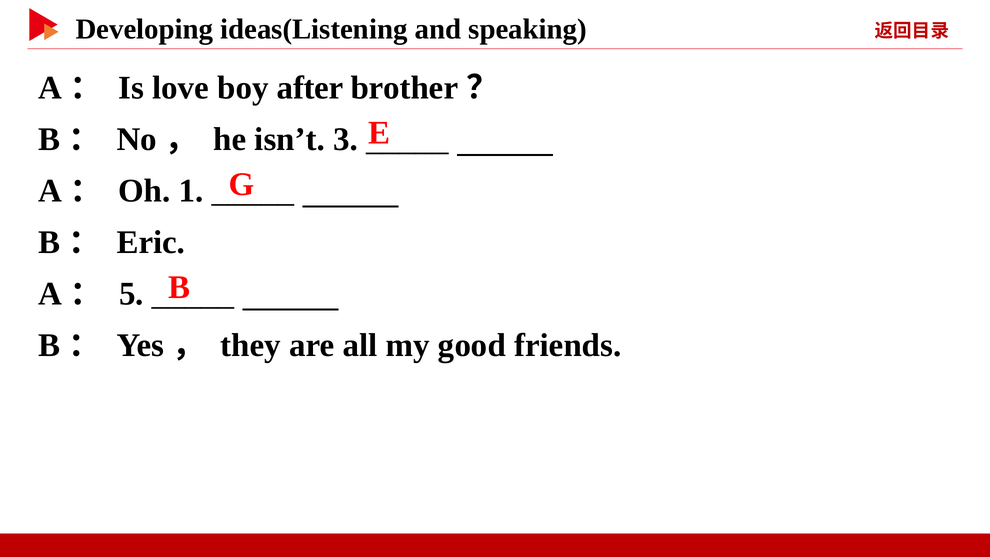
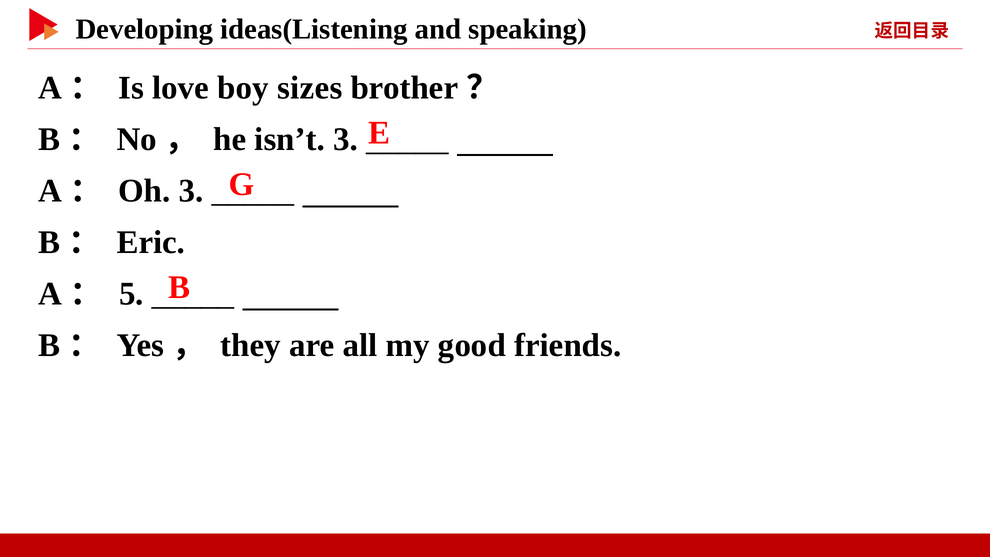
after: after -> sizes (310, 88)
Oh 1: 1 -> 3 (191, 191)
